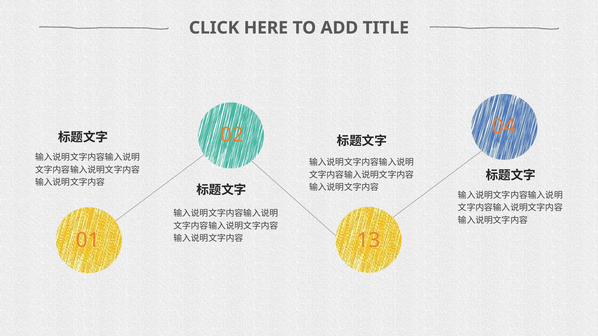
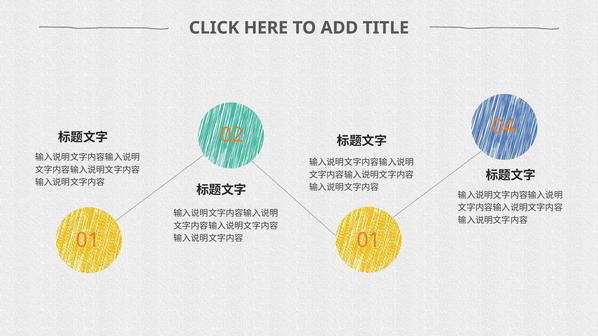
01 13: 13 -> 01 (369, 240)
